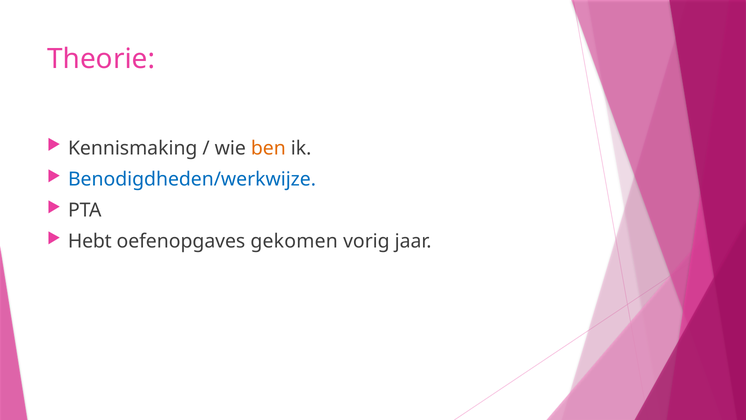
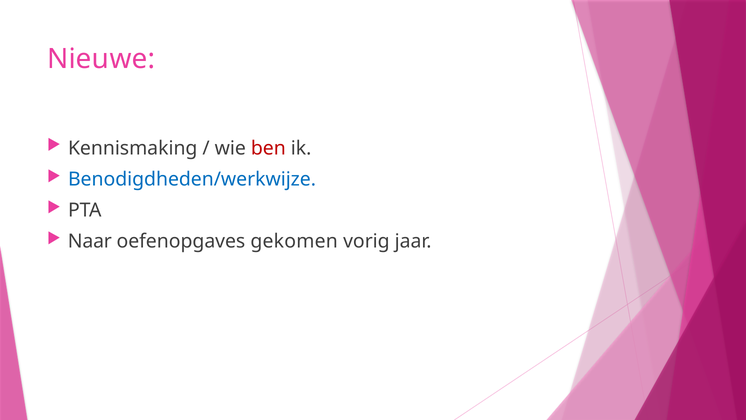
Theorie: Theorie -> Nieuwe (101, 59)
ben colour: orange -> red (268, 148)
Hebt: Hebt -> Naar (90, 241)
